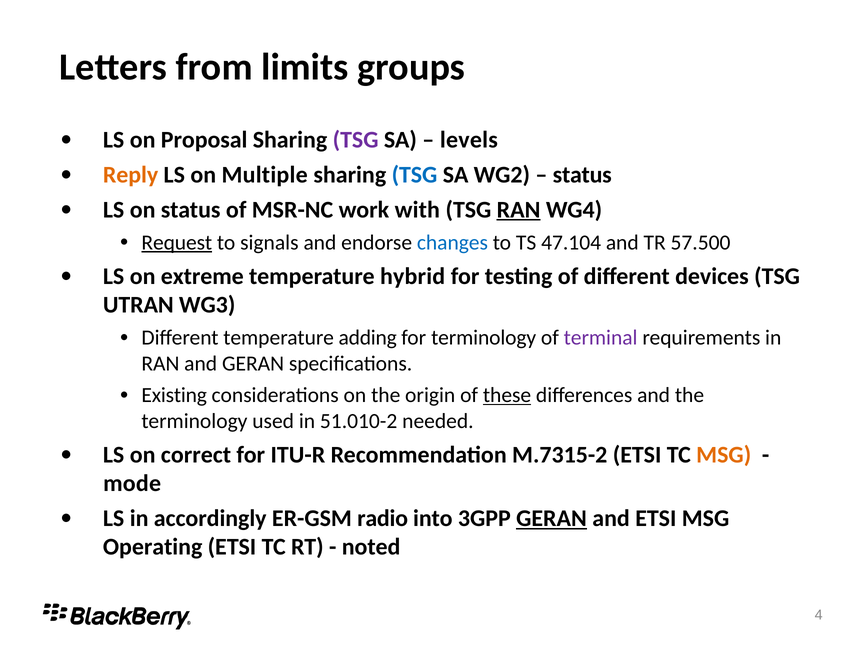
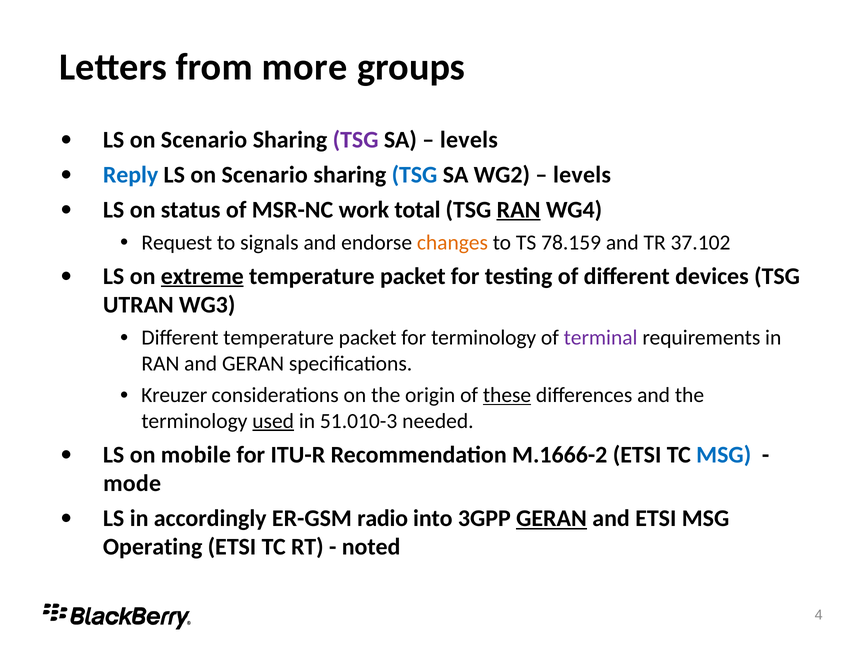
limits: limits -> more (305, 67)
Proposal: Proposal -> Scenario (204, 140)
Reply colour: orange -> blue (131, 175)
Multiple: Multiple -> Scenario (265, 175)
status: status -> levels (582, 175)
with: with -> total (417, 210)
Request underline: present -> none (177, 242)
changes colour: blue -> orange (452, 242)
47.104: 47.104 -> 78.159 (571, 242)
57.500: 57.500 -> 37.102 (701, 242)
extreme underline: none -> present (202, 276)
hybrid: hybrid -> packet (413, 276)
Different temperature adding: adding -> packet (368, 338)
Existing: Existing -> Kreuzer (174, 395)
used underline: none -> present (273, 421)
51.010-2: 51.010-2 -> 51.010-3 (359, 421)
correct: correct -> mobile (196, 454)
M.7315-2: M.7315-2 -> M.1666-2 (560, 454)
MSG colour: orange -> blue (724, 454)
